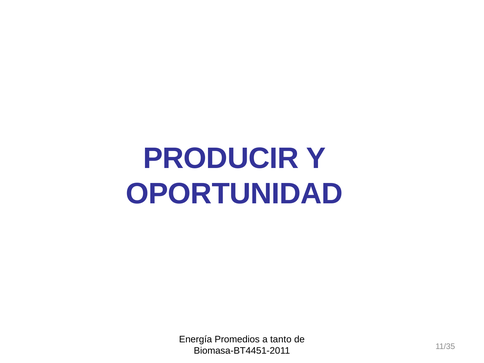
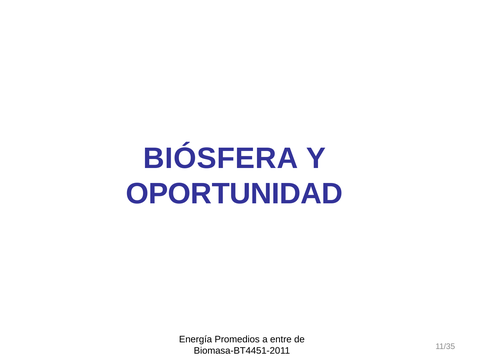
PRODUCIR: PRODUCIR -> BIÓSFERA (221, 158)
tanto: tanto -> entre (281, 339)
